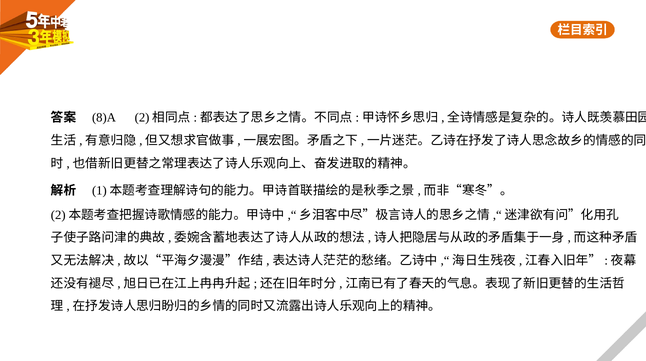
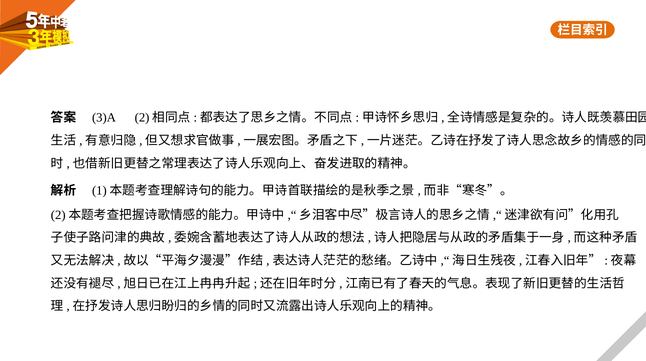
8)A: 8)A -> 3)A (104, 118)
